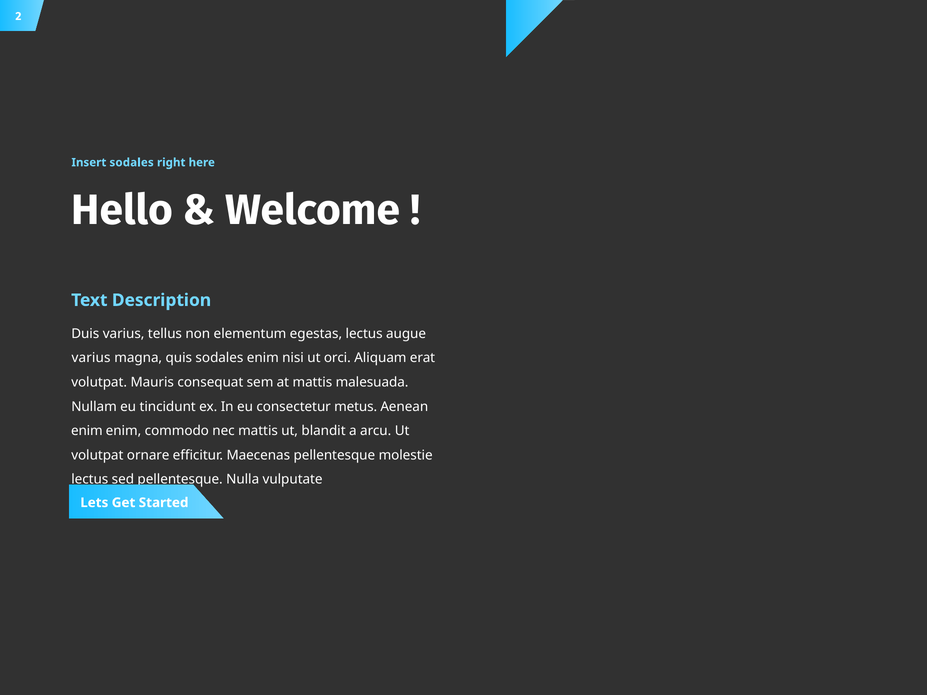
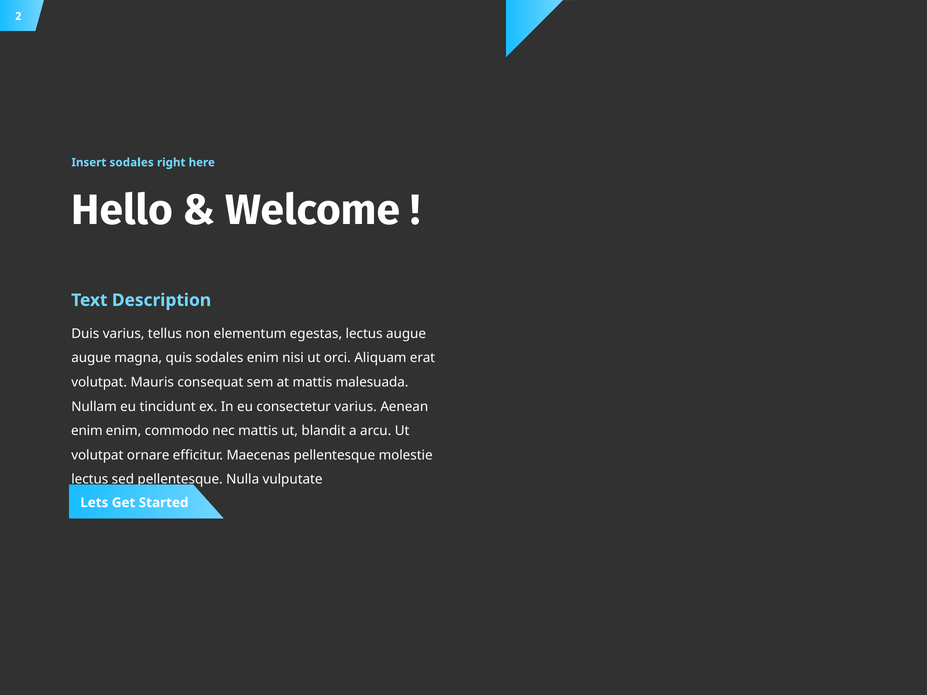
varius: varius -> augue (91, 358)
consectetur metus: metus -> varius (356, 407)
